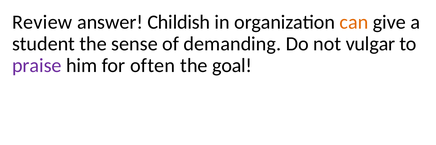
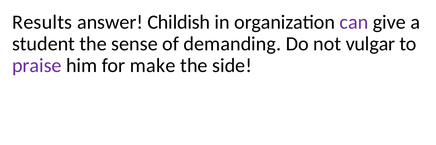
Review: Review -> Results (42, 22)
can colour: orange -> purple (354, 22)
often: often -> make (153, 66)
goal: goal -> side (232, 66)
